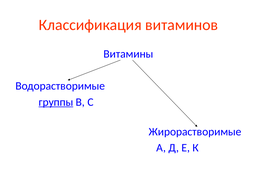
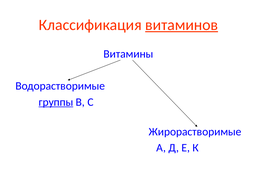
витаминов underline: none -> present (182, 25)
